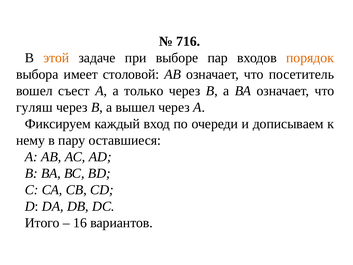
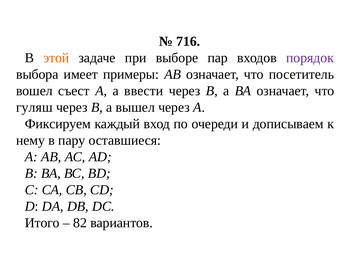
порядок colour: orange -> purple (310, 58)
столовой: столовой -> примеры (131, 74)
только: только -> ввести (144, 91)
16: 16 -> 82 (80, 223)
